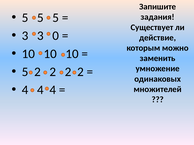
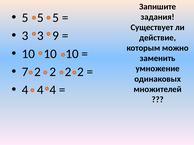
0: 0 -> 9 (56, 36)
5: 5 -> 7 (25, 72)
